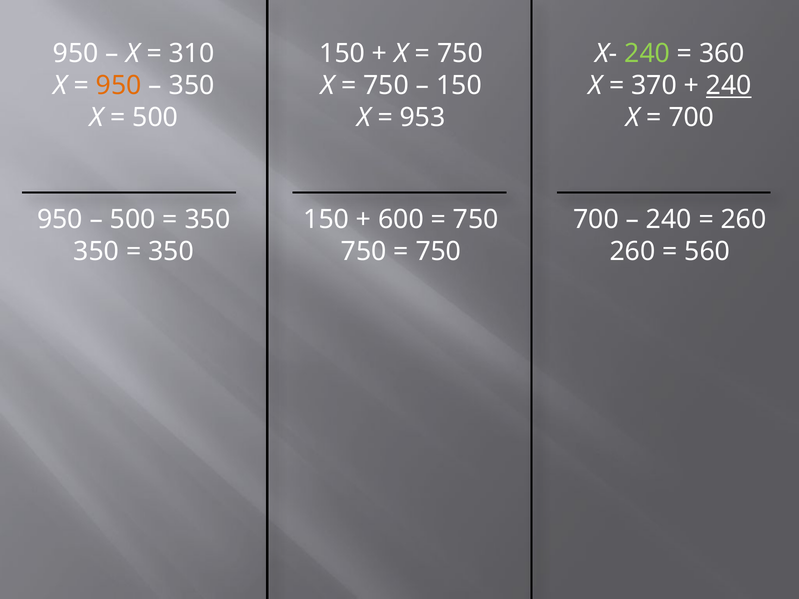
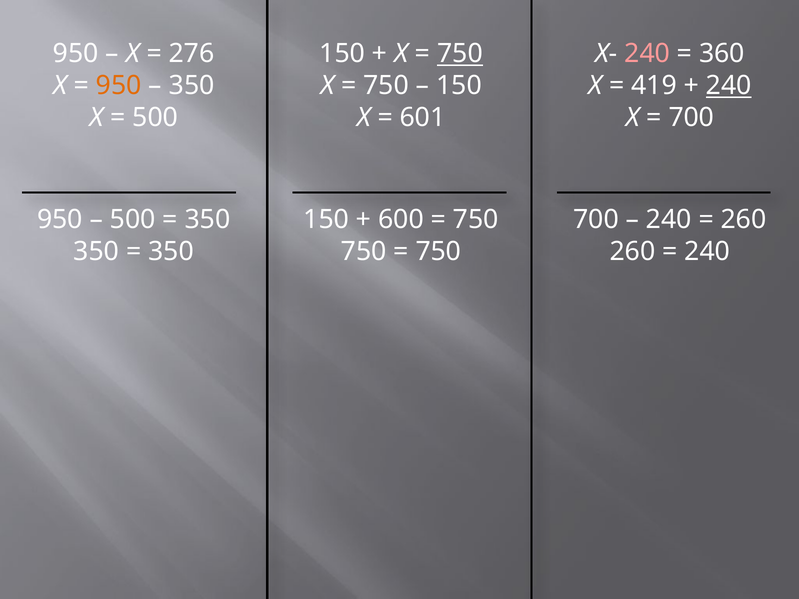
310: 310 -> 276 (192, 54)
750 underline: none -> present (460, 54)
240 colour: light green -> pink (647, 54)
370: 370 -> 419 (654, 86)
953: 953 -> 601 (423, 118)
560: 560 -> 240 (707, 251)
